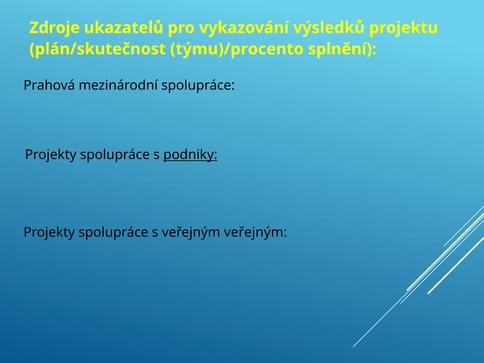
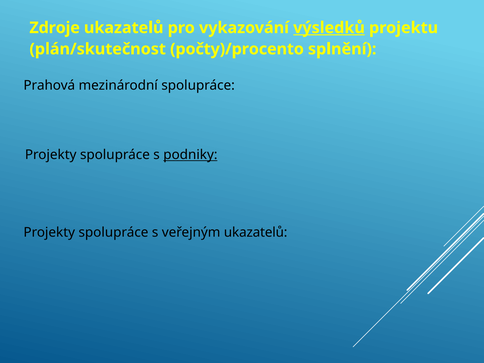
výsledků underline: none -> present (329, 28)
týmu)/procento: týmu)/procento -> počty)/procento (237, 49)
veřejným veřejným: veřejným -> ukazatelů (256, 232)
